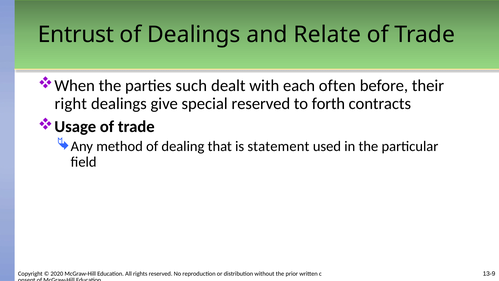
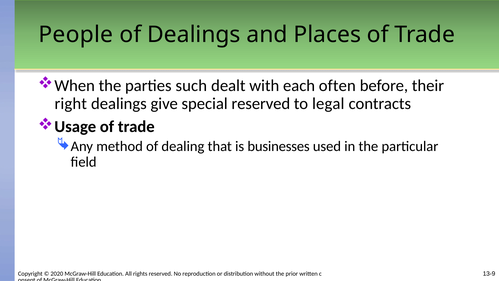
Entrust: Entrust -> People (76, 34)
Relate: Relate -> Places (327, 34)
forth: forth -> legal (328, 103)
statement: statement -> businesses (279, 146)
